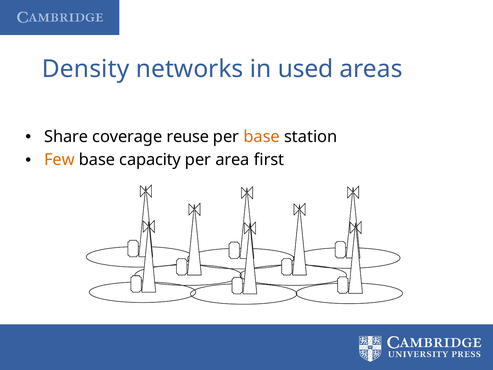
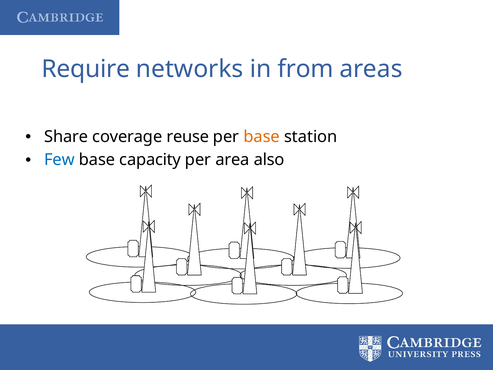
Density: Density -> Require (86, 69)
used: used -> from (306, 69)
Few colour: orange -> blue (59, 160)
first: first -> also (269, 160)
